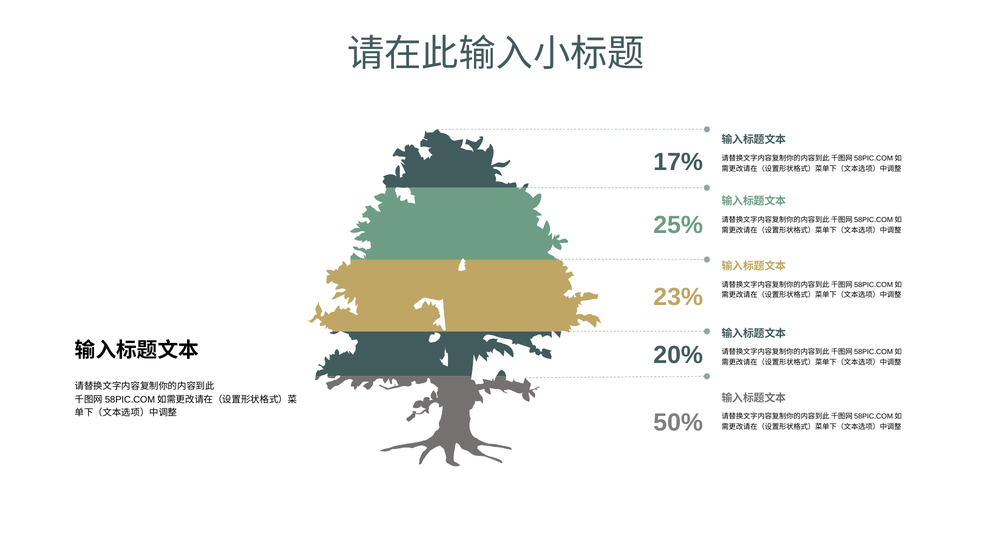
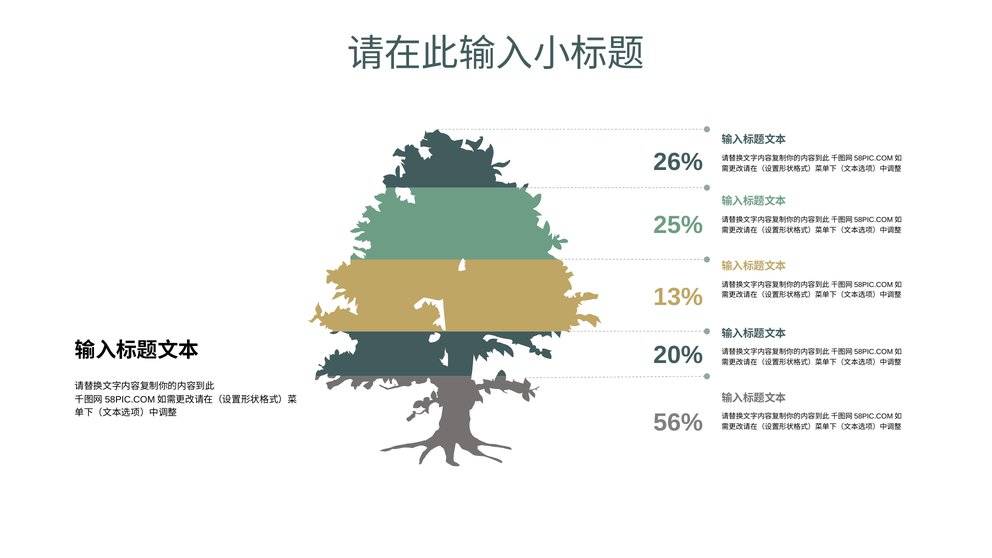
17%: 17% -> 26% (678, 162)
23%: 23% -> 13% (678, 297)
50%: 50% -> 56% (678, 423)
